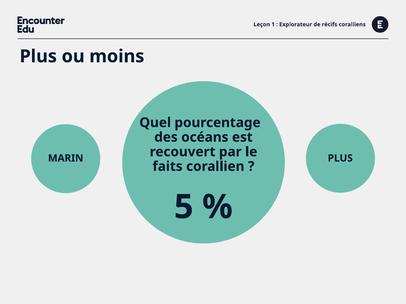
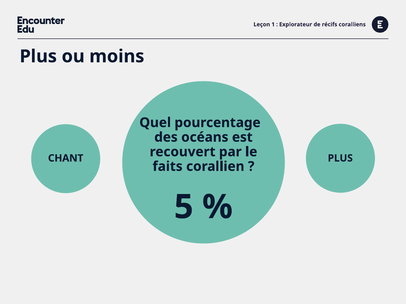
MARIN: MARIN -> CHANT (66, 158)
